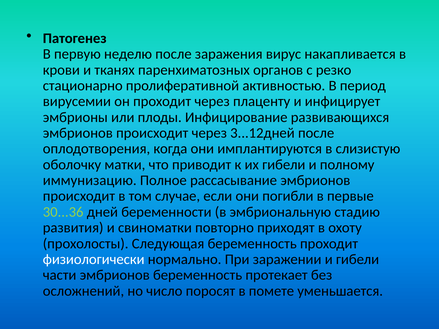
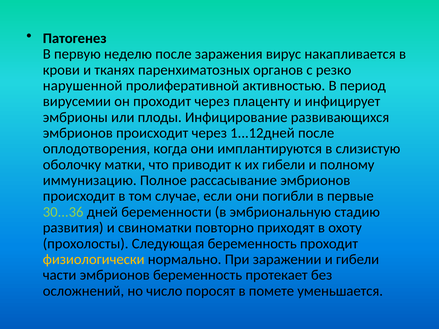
стационарно: стационарно -> нарушенной (83, 86)
3...12дней: 3...12дней -> 1...12дней (262, 133)
физиологически colour: white -> yellow (94, 260)
